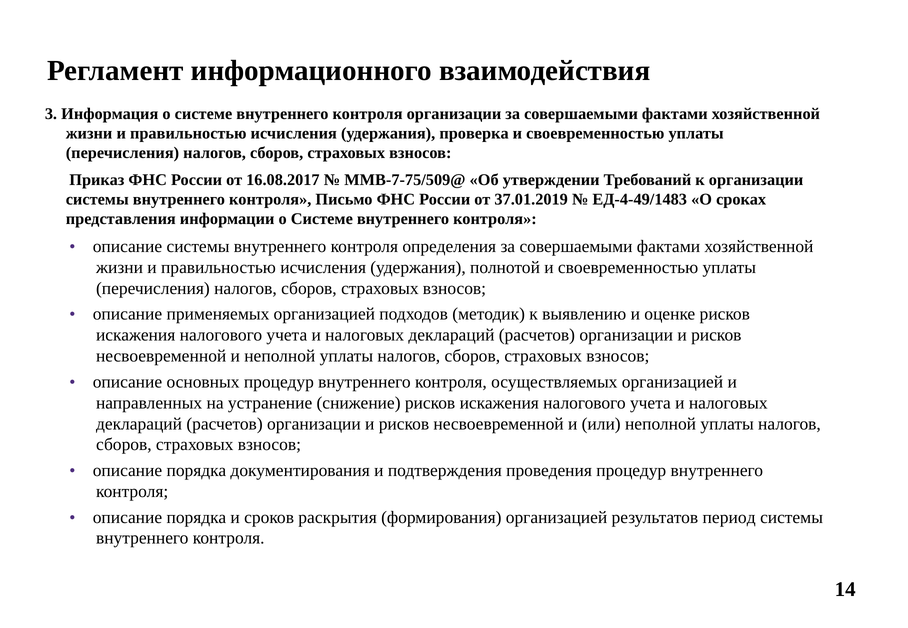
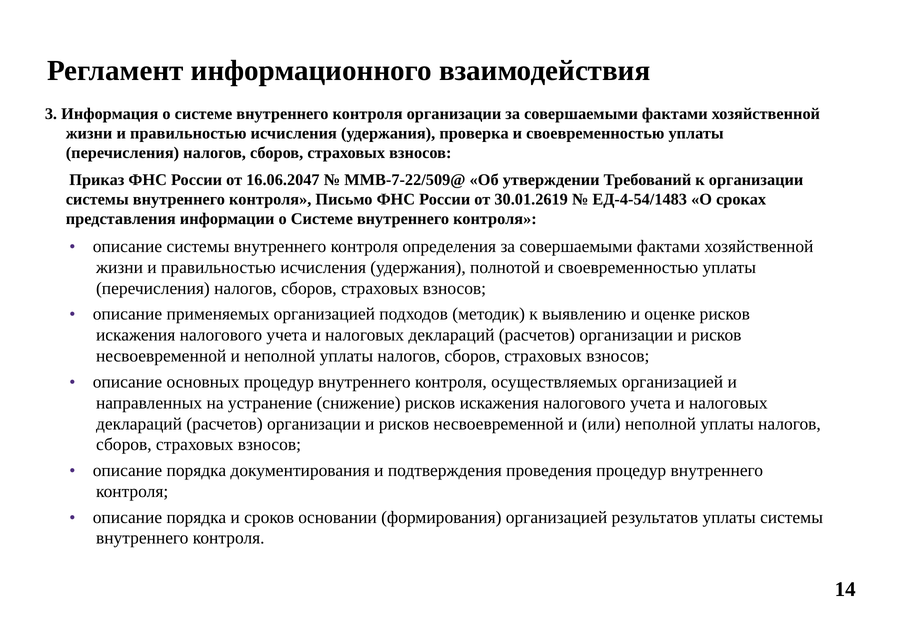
16.08.2017: 16.08.2017 -> 16.06.2047 (283, 180)
ММВ-7-75/509@: ММВ-7-75/509@ -> ММВ-7-22/509@ (405, 180)
37.01.2019: 37.01.2019 -> 30.01.2619 (531, 200)
ЕД-4-49/1483: ЕД-4-49/1483 -> ЕД-4-54/1483 (640, 200)
раскрытия: раскрытия -> основании (338, 518)
результатов период: период -> уплаты (729, 518)
